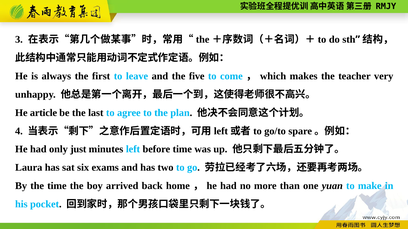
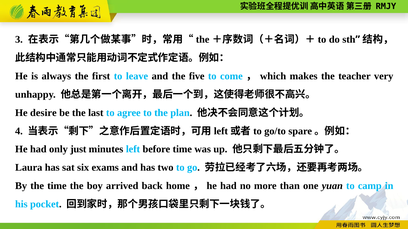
article: article -> desire (43, 113)
make: make -> camp (370, 186)
